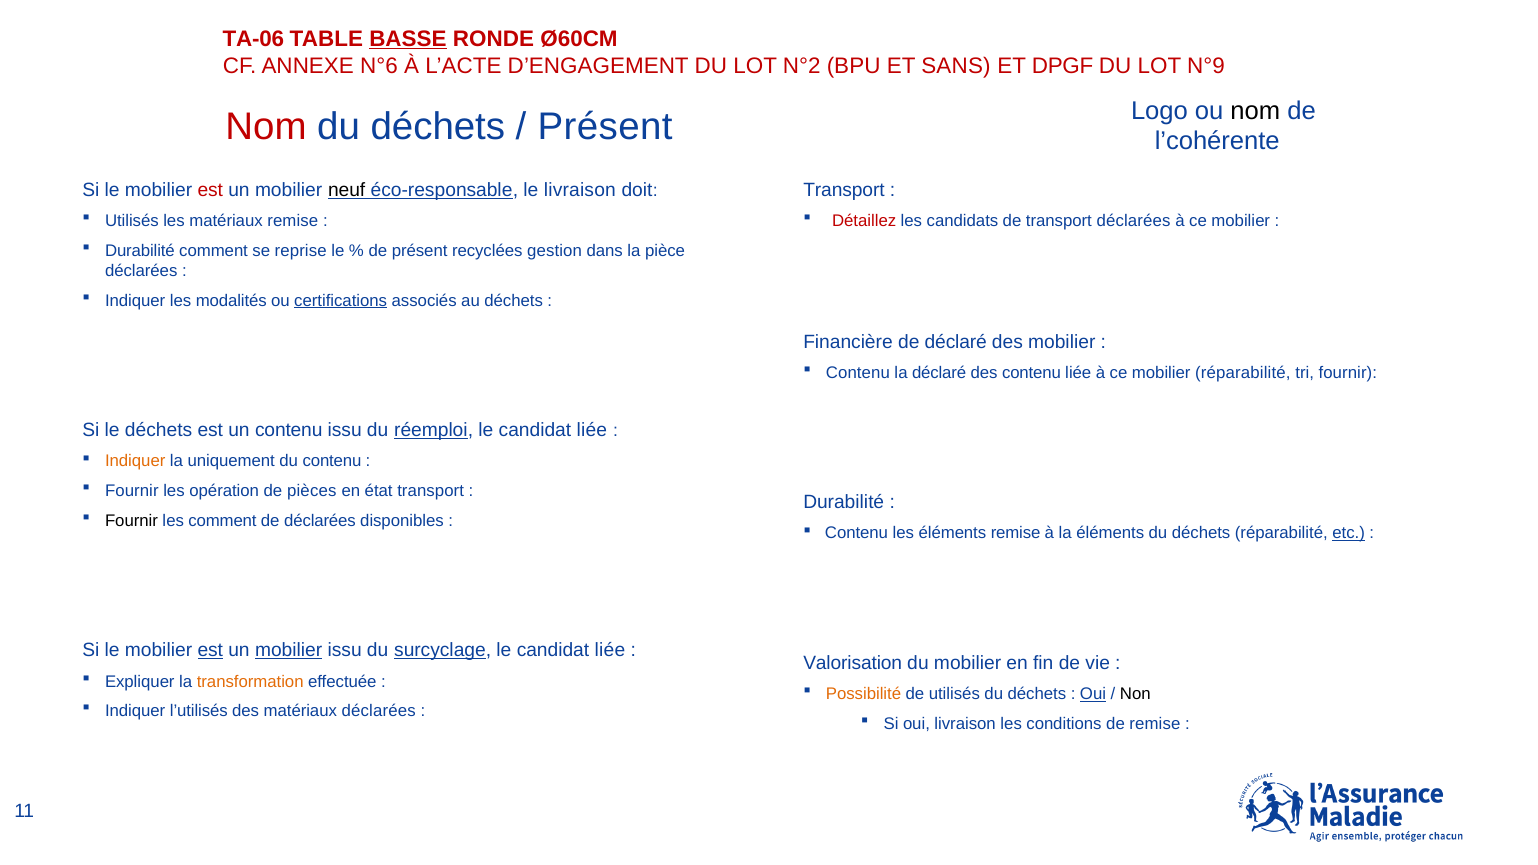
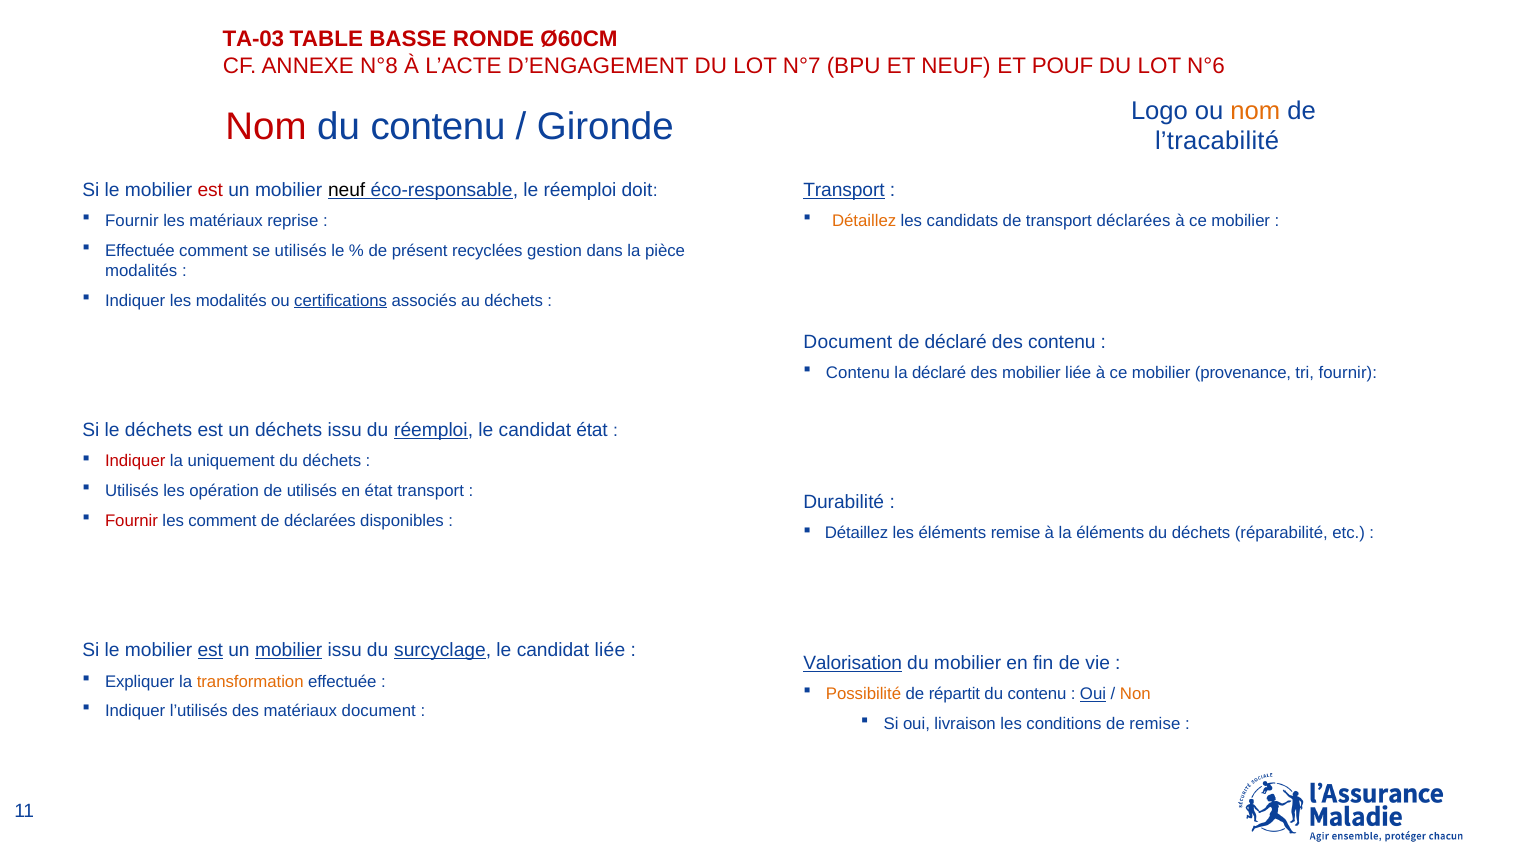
TA-06: TA-06 -> TA-03 (253, 39)
BASSE underline: present -> none (408, 39)
N°6: N°6 -> N°8 (379, 66)
N°2: N°2 -> N°7 (802, 66)
ET SANS: SANS -> NEUF (956, 66)
DPGF: DPGF -> POUF (1063, 66)
N°9: N°9 -> N°6 (1206, 66)
déchets: déchets -> contenu (438, 127)
Présent: Présent -> Gironde (605, 127)
nom colour: black -> orange (1255, 111)
l’cohérente: l’cohérente -> l’tracabilité (1217, 141)
le livraison: livraison -> réemploi (580, 190)
Transport underline: none -> present (844, 190)
Utilisés: Utilisés -> Fournir (132, 221)
matériaux remise: remise -> reprise (293, 221)
Détaillez colour: red -> orange (864, 221)
Durabilité: Durabilité -> Effectuée (140, 251)
se reprise: reprise -> utilisés (301, 251)
déclarées: déclarées -> modalités (141, 271)
Financière: Financière -> Document (848, 342)
des mobilier: mobilier -> contenu (1062, 342)
des contenu: contenu -> mobilier (1031, 373)
mobilier réparabilité: réparabilité -> provenance (1243, 373)
un contenu: contenu -> déchets (289, 430)
réemploi le candidat liée: liée -> état (592, 430)
Indiquer colour: orange -> red (135, 461)
contenu: contenu -> déchets (332, 461)
Fournir: Fournir -> Utilisés (132, 491)
de pièces: pièces -> utilisés (312, 491)
Fournir colour: black -> red (131, 521)
Contenu: Contenu -> Détaillez (857, 534)
etc underline: present -> none (1349, 534)
Valorisation underline: none -> present (853, 663)
de utilisés: utilisés -> répartit (954, 694)
déchets: déchets -> contenu (1037, 694)
Non colour: black -> orange (1135, 694)
matériaux déclarées: déclarées -> document (379, 711)
